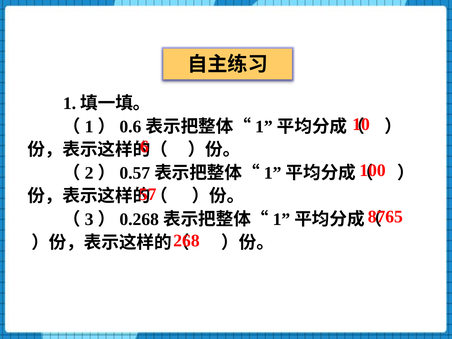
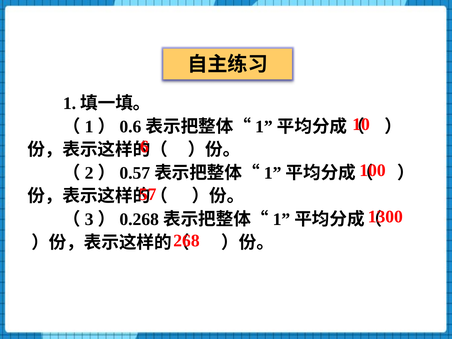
8765: 8765 -> 1300 (385, 217)
